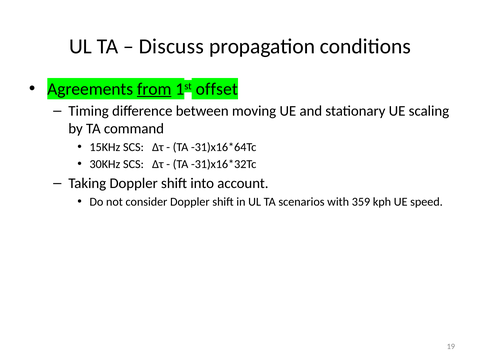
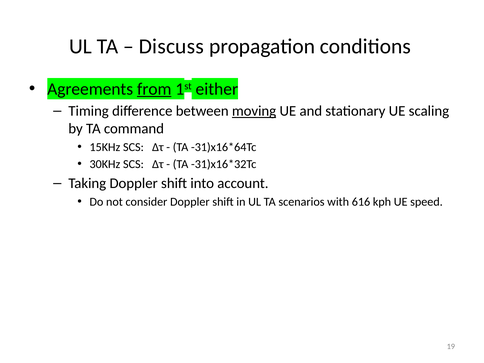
offset: offset -> either (217, 89)
moving underline: none -> present (254, 111)
359: 359 -> 616 (361, 202)
